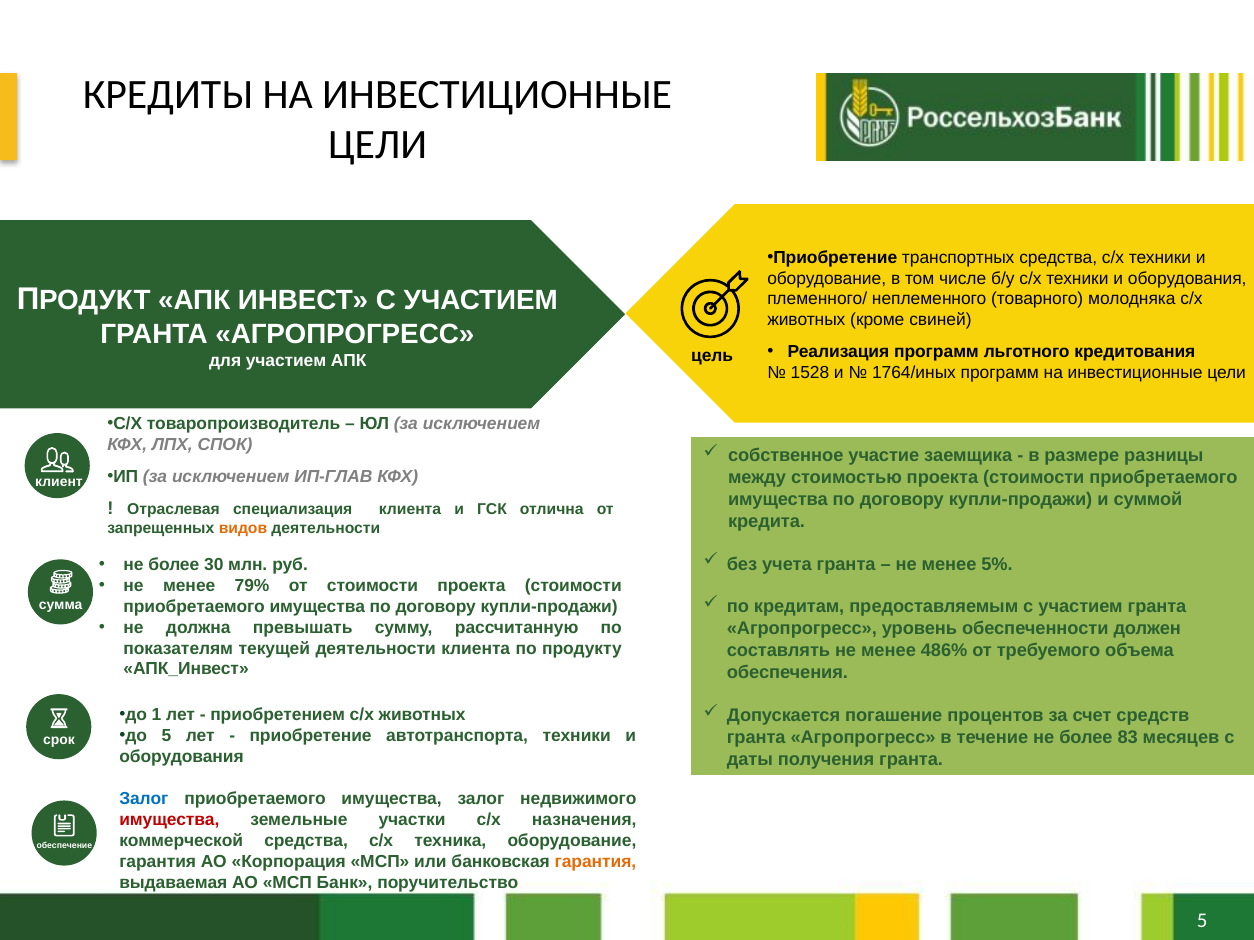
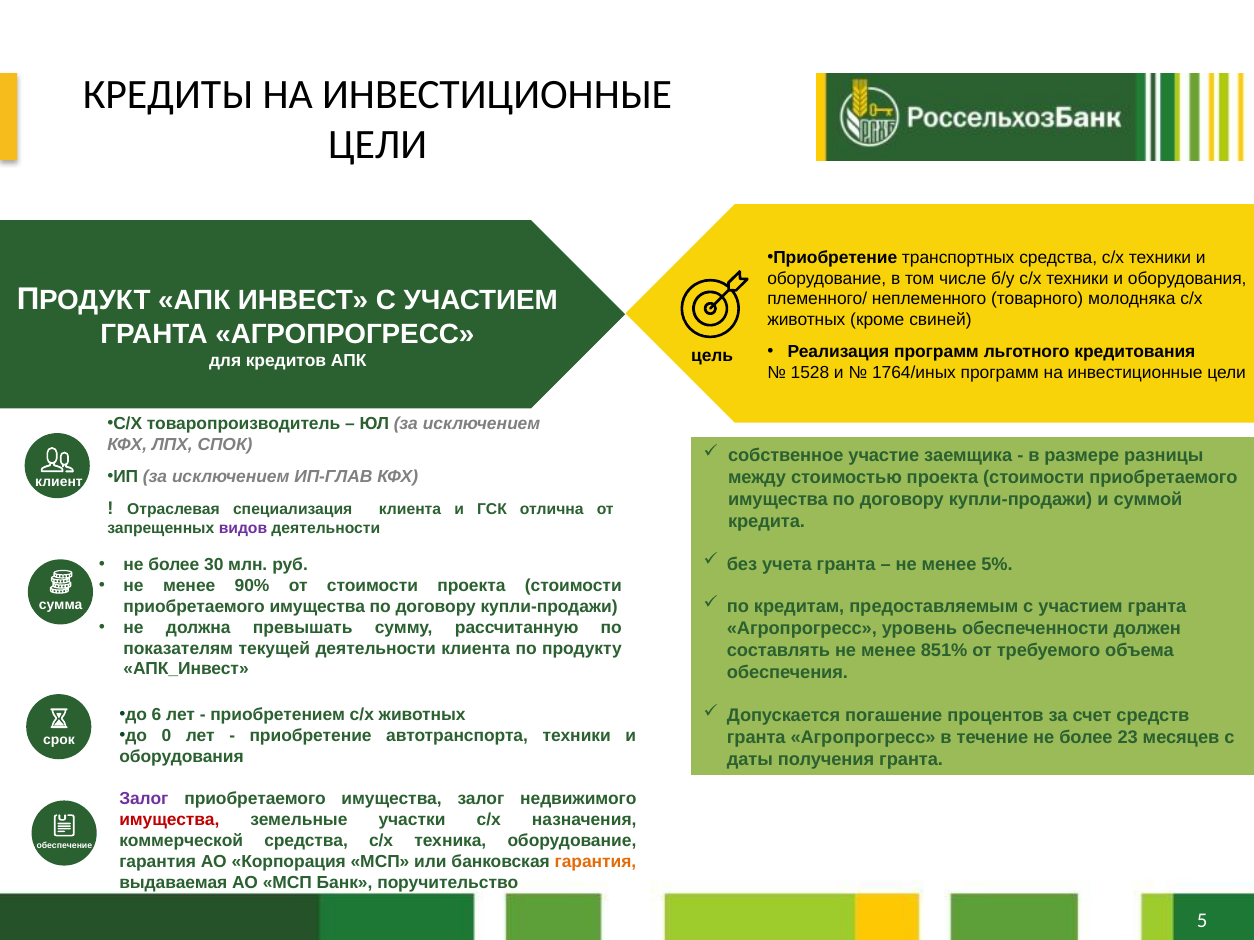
для участием: участием -> кредитов (286, 361)
видов colour: orange -> purple (243, 529)
79%: 79% -> 90% (252, 586)
486%: 486% -> 851% (944, 651)
1: 1 -> 6 (157, 715)
до 5: 5 -> 0 (166, 736)
83: 83 -> 23 (1128, 738)
Залог colour: blue -> purple (144, 800)
